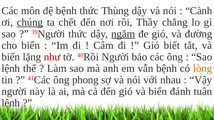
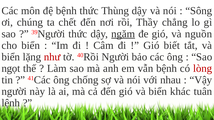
Cành: Cành -> Sông (199, 11)
chúng underline: present -> none (30, 22)
đường: đường -> nguồn (198, 34)
lệnh: lệnh -> ngọt (11, 69)
lòng colour: orange -> red (203, 69)
phong: phong -> chống (85, 80)
đánh: đánh -> khác (180, 92)
